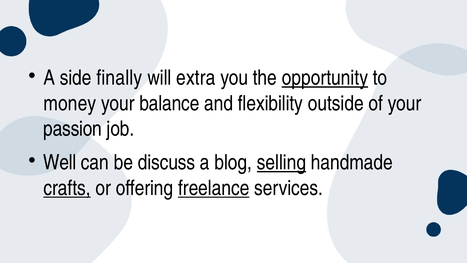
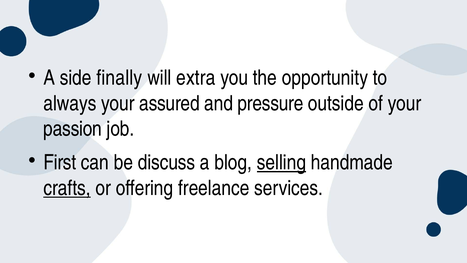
opportunity underline: present -> none (325, 78)
money: money -> always (70, 103)
balance: balance -> assured (169, 103)
flexibility: flexibility -> pressure (271, 103)
Well: Well -> First (60, 162)
freelance underline: present -> none (214, 188)
